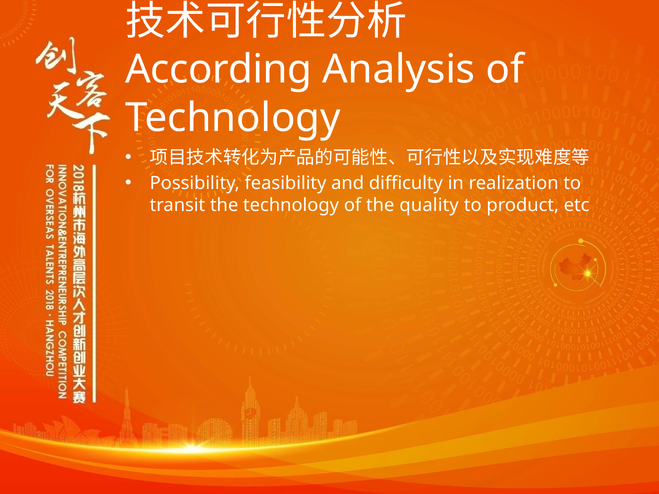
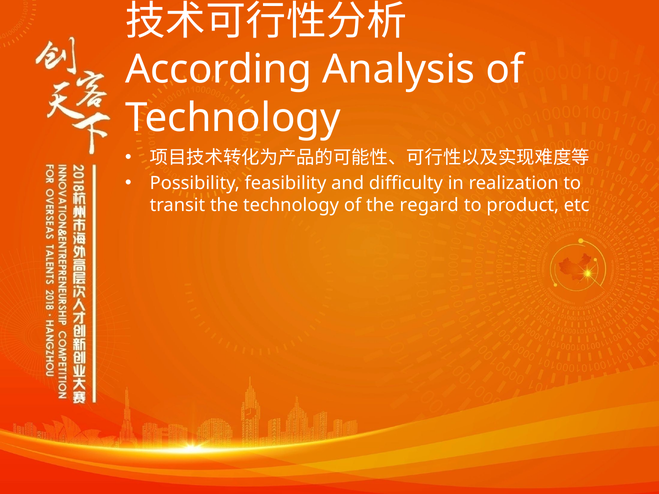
quality: quality -> regard (429, 206)
